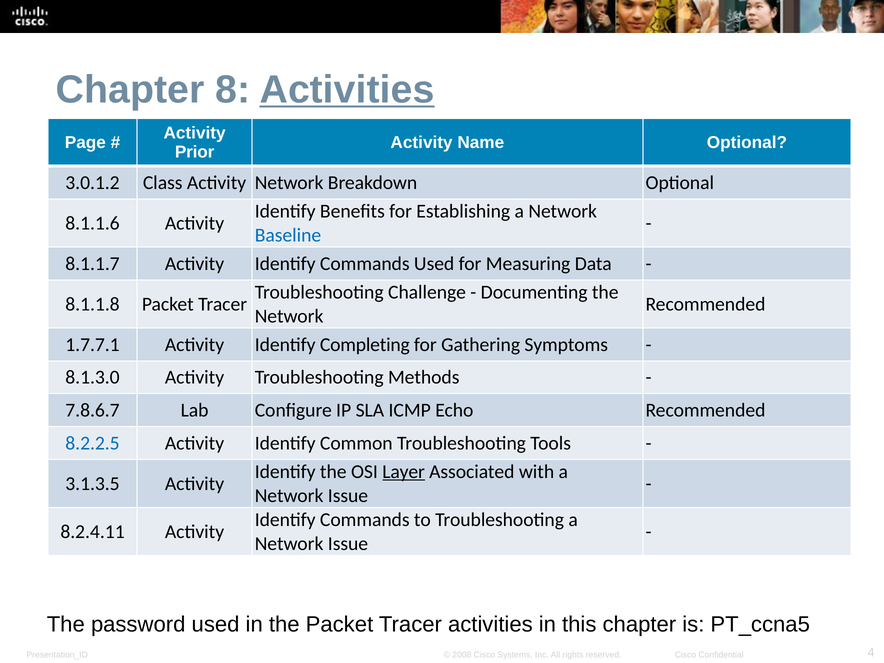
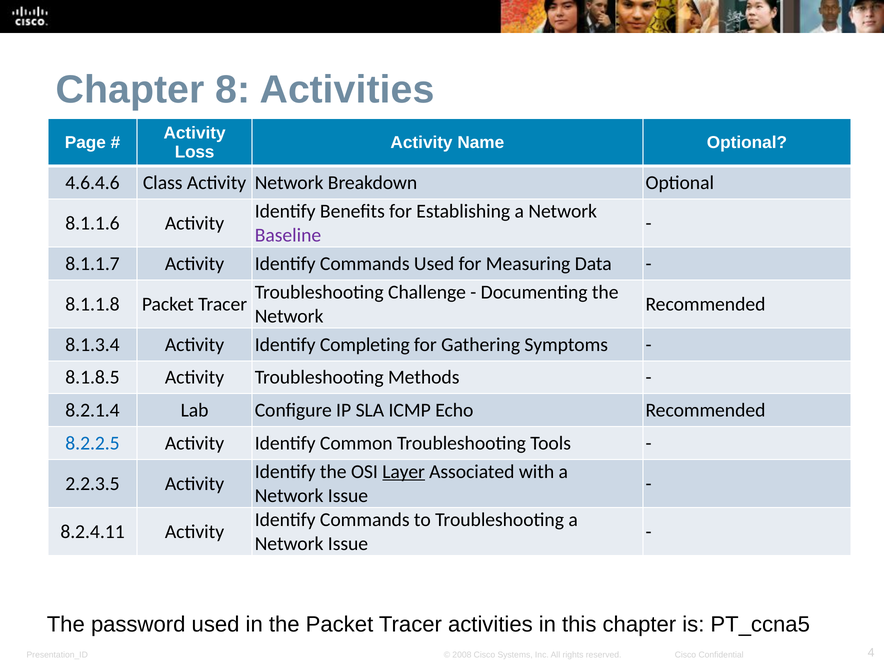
Activities underline: present -> none (347, 90)
Prior: Prior -> Loss (195, 152)
3.0.1.2: 3.0.1.2 -> 4.6.4.6 (92, 183)
Baseline colour: blue -> purple (288, 235)
1.7.7.1: 1.7.7.1 -> 8.1.3.4 (92, 345)
8.1.3.0: 8.1.3.0 -> 8.1.8.5 (92, 377)
7.8.6.7: 7.8.6.7 -> 8.2.1.4 (92, 410)
3.1.3.5: 3.1.3.5 -> 2.2.3.5 (92, 484)
